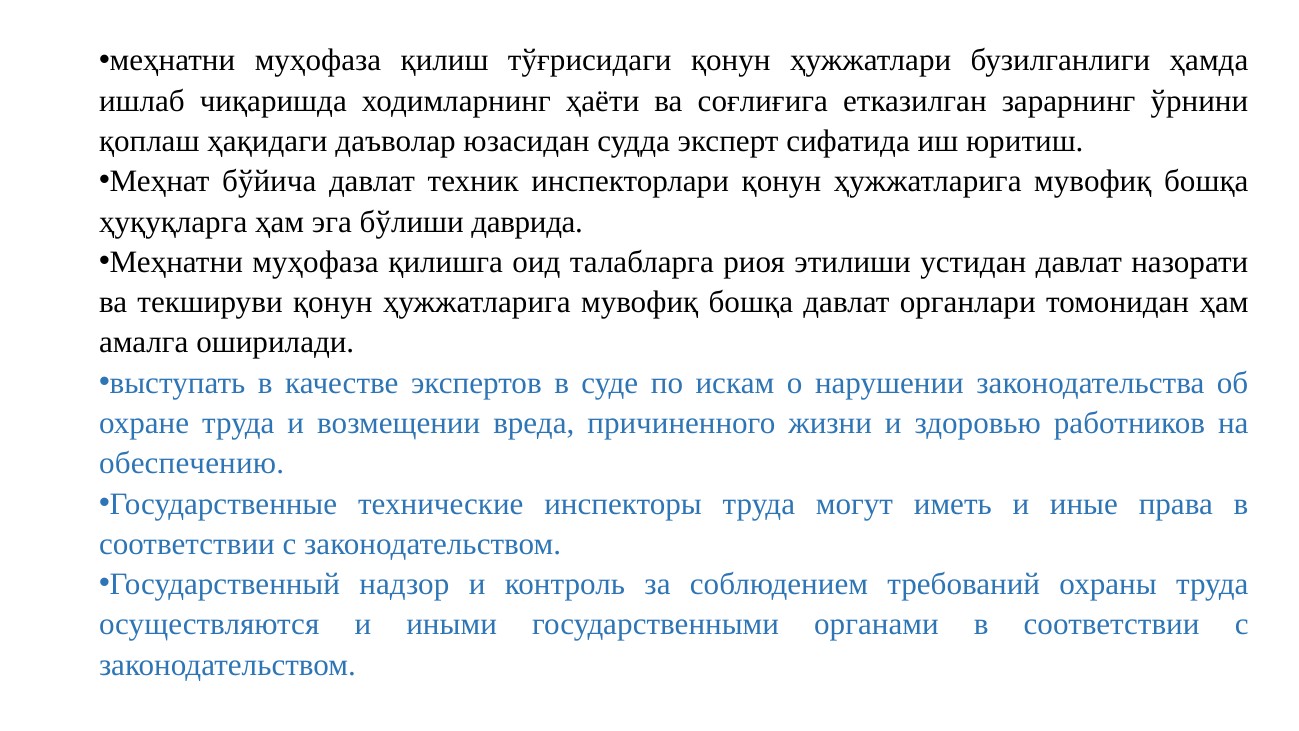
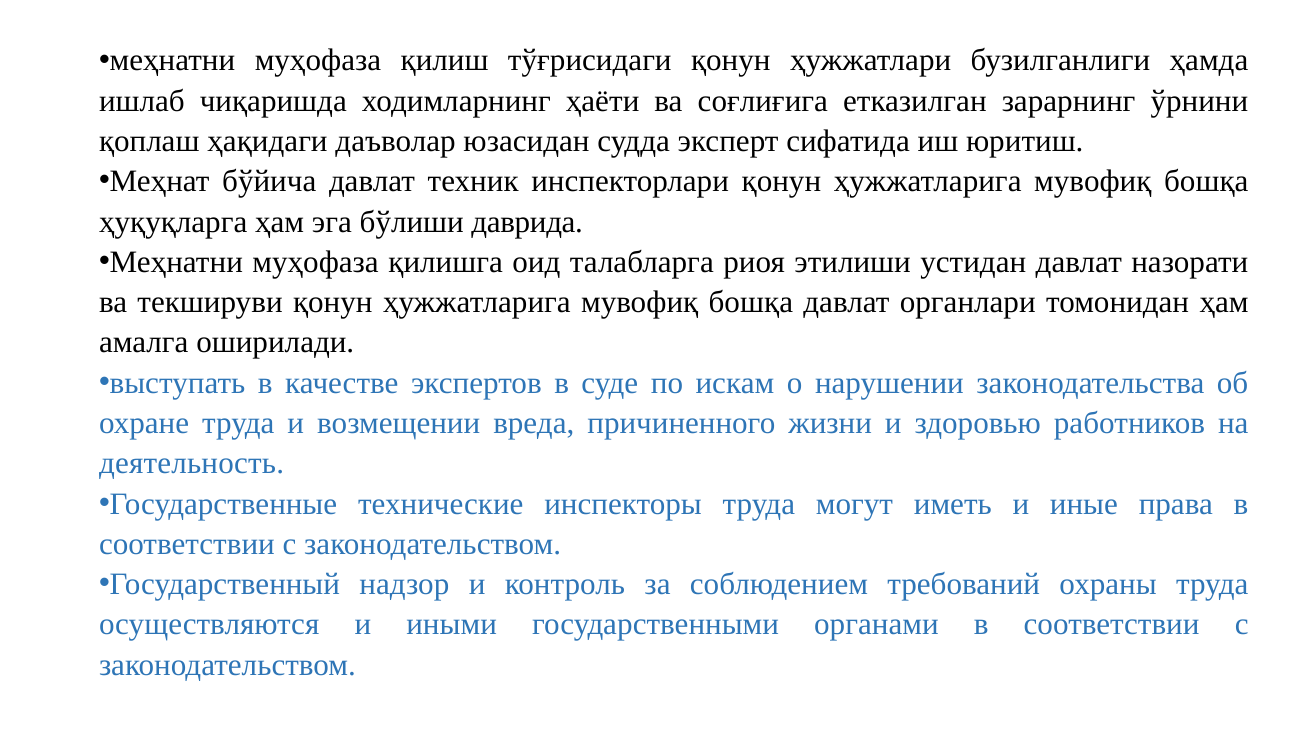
обеспечению: обеспечению -> деятельность (192, 463)
